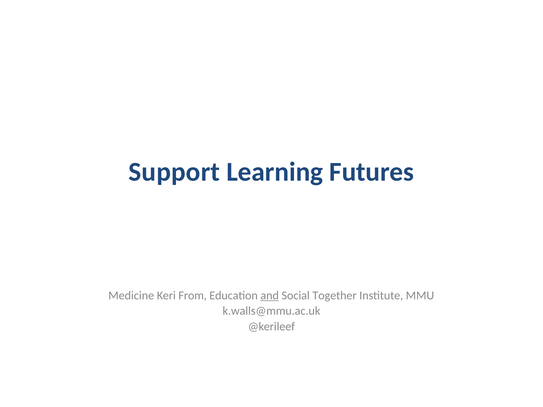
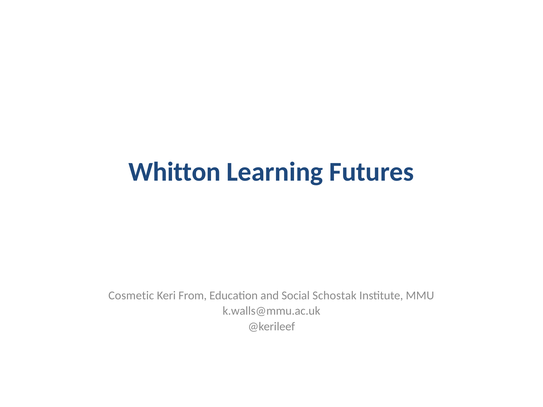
Support: Support -> Whitton (175, 172)
Medicine: Medicine -> Cosmetic (131, 296)
and underline: present -> none (270, 296)
Together: Together -> Schostak (334, 296)
